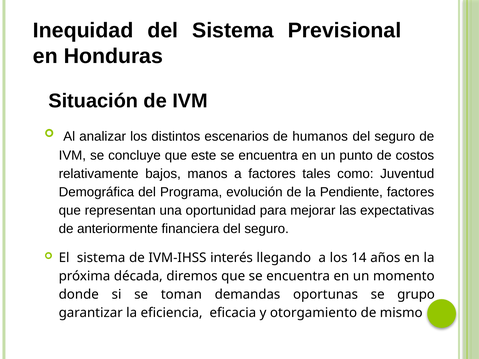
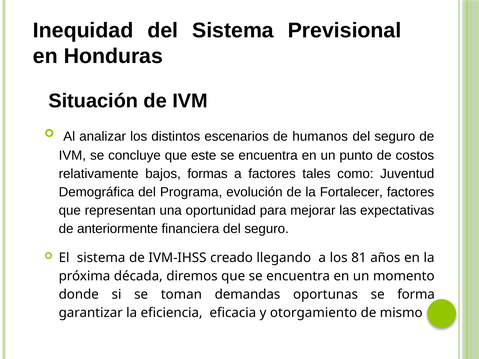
manos: manos -> formas (208, 174)
Pendiente: Pendiente -> Fortalecer (351, 192)
interés: interés -> creado (232, 258)
14: 14 -> 81 (359, 258)
grupo: grupo -> forma (416, 295)
